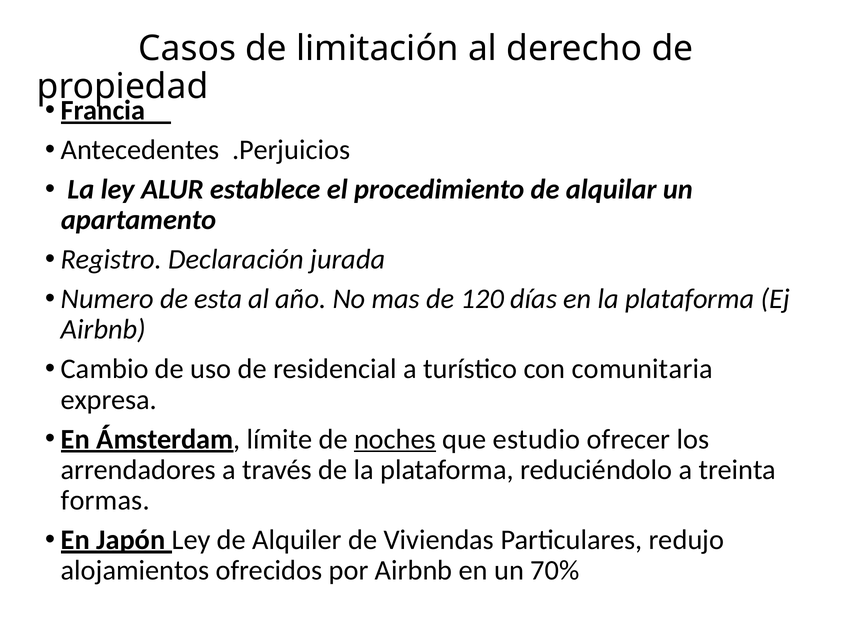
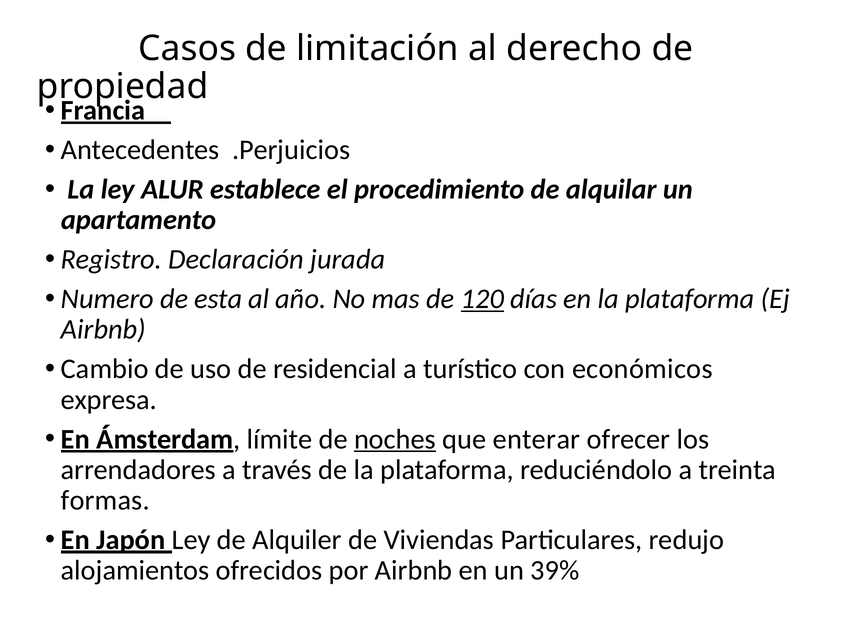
120 underline: none -> present (482, 299)
comunitaria: comunitaria -> económicos (642, 369)
estudio: estudio -> enterar (536, 439)
70%: 70% -> 39% (555, 571)
